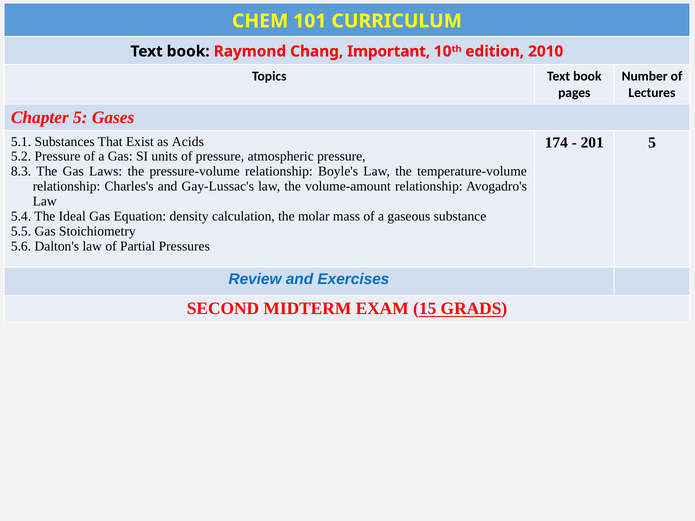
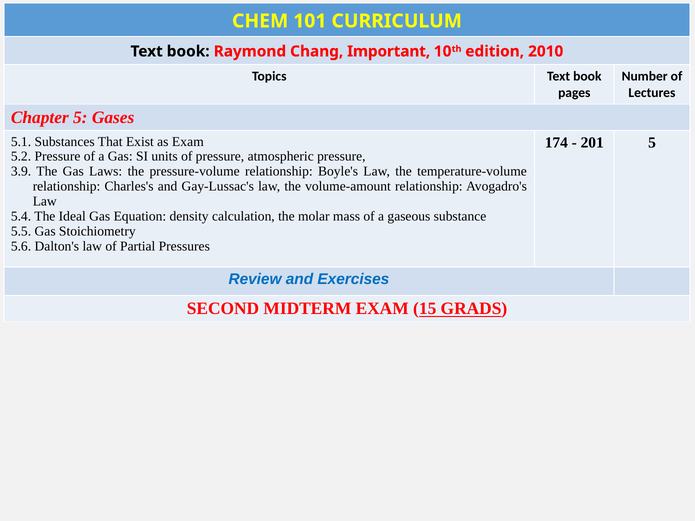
as Acids: Acids -> Exam (188, 142)
8.3: 8.3 -> 3.9 (21, 172)
